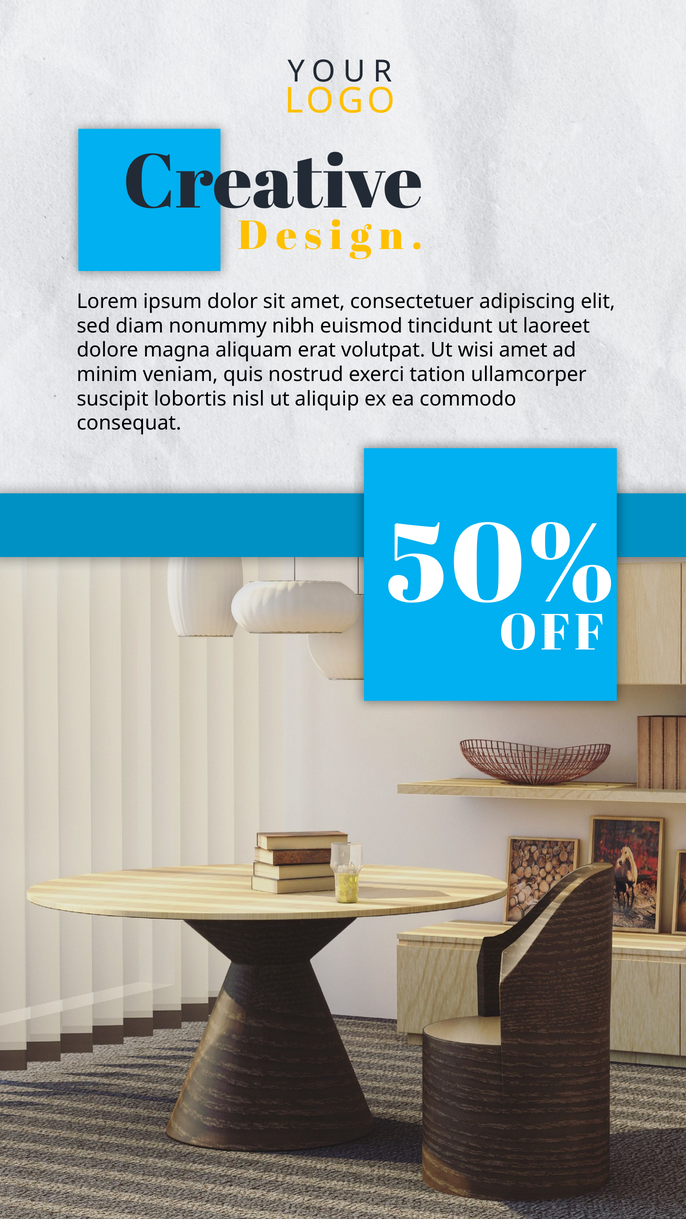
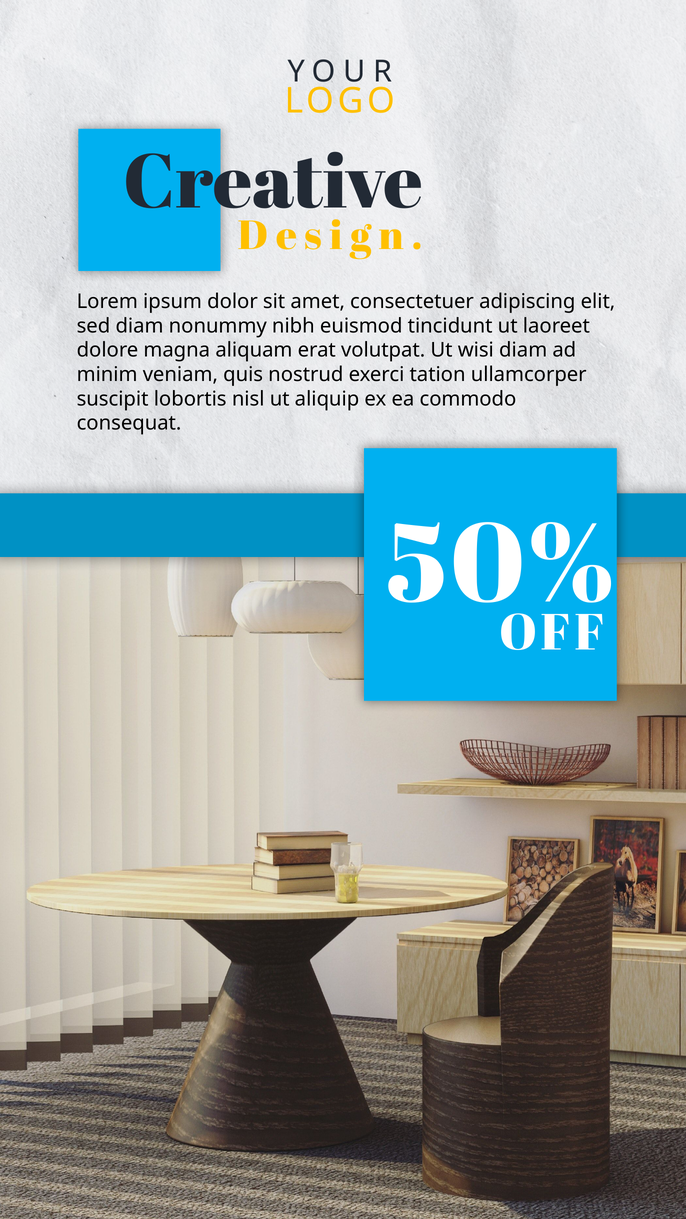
wisi amet: amet -> diam (523, 350)
